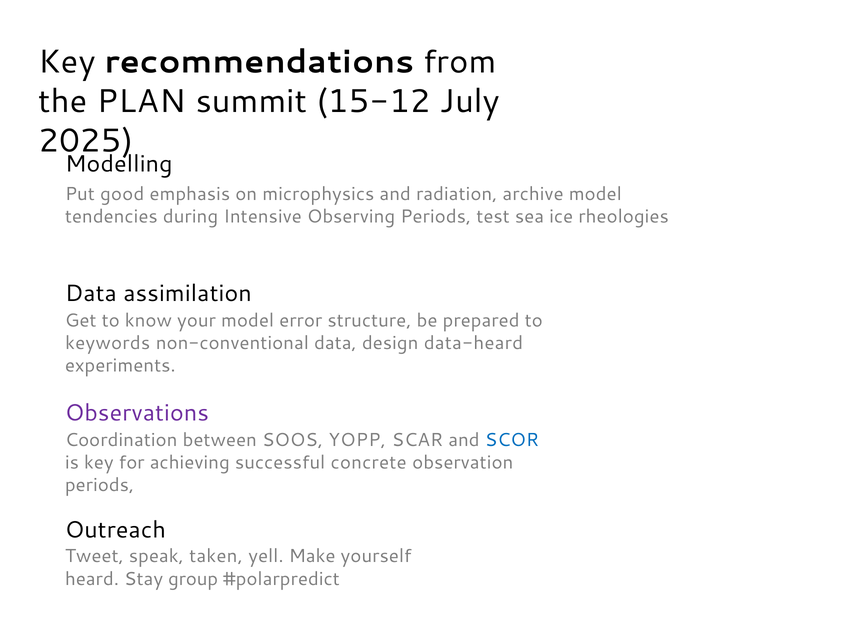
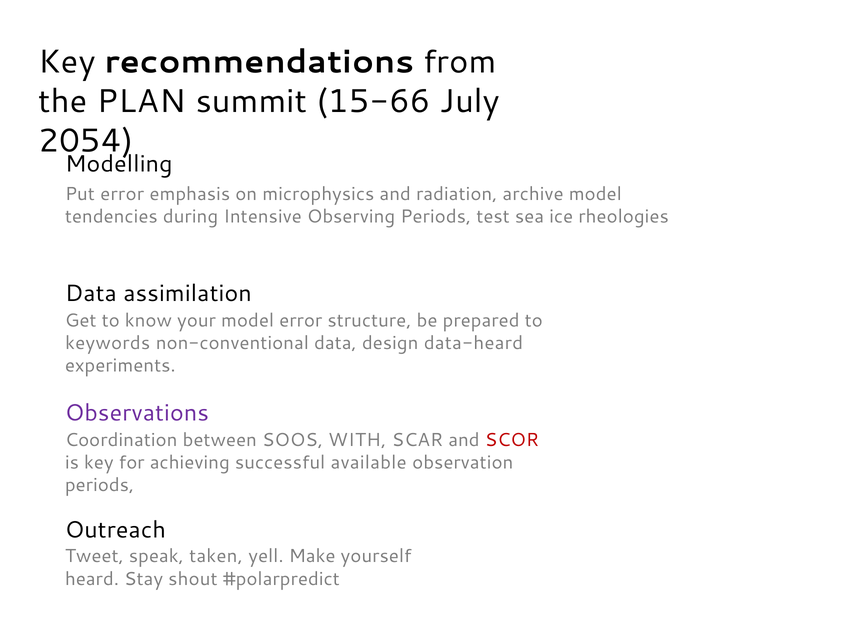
15-12: 15-12 -> 15-66 (373, 101)
2025: 2025 -> 2054 (86, 141)
Put good: good -> error (122, 194)
YOPP: YOPP -> WITH (357, 441)
SCOR colour: blue -> red (512, 441)
concrete: concrete -> available (369, 463)
group: group -> shout (193, 579)
